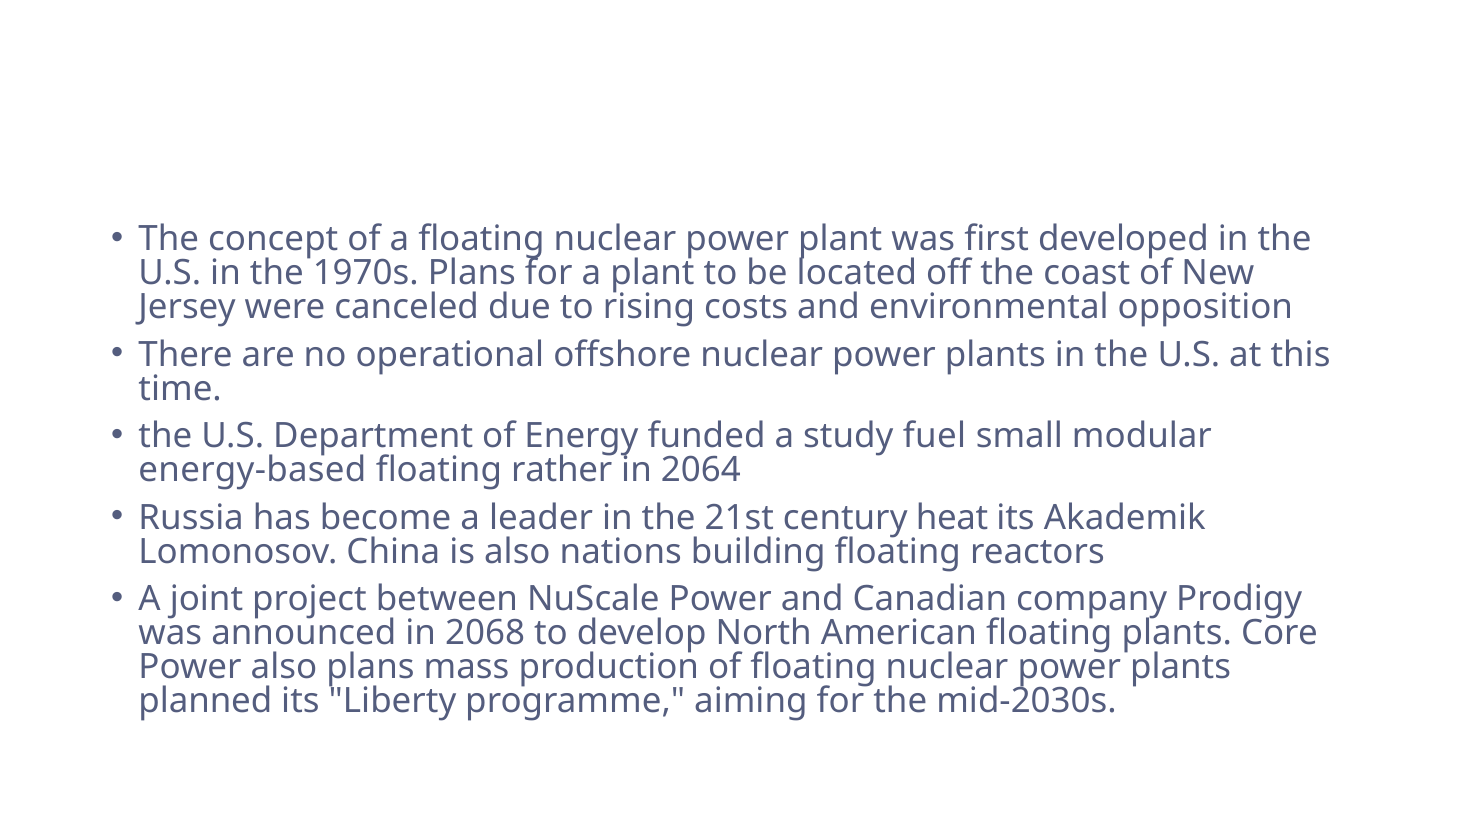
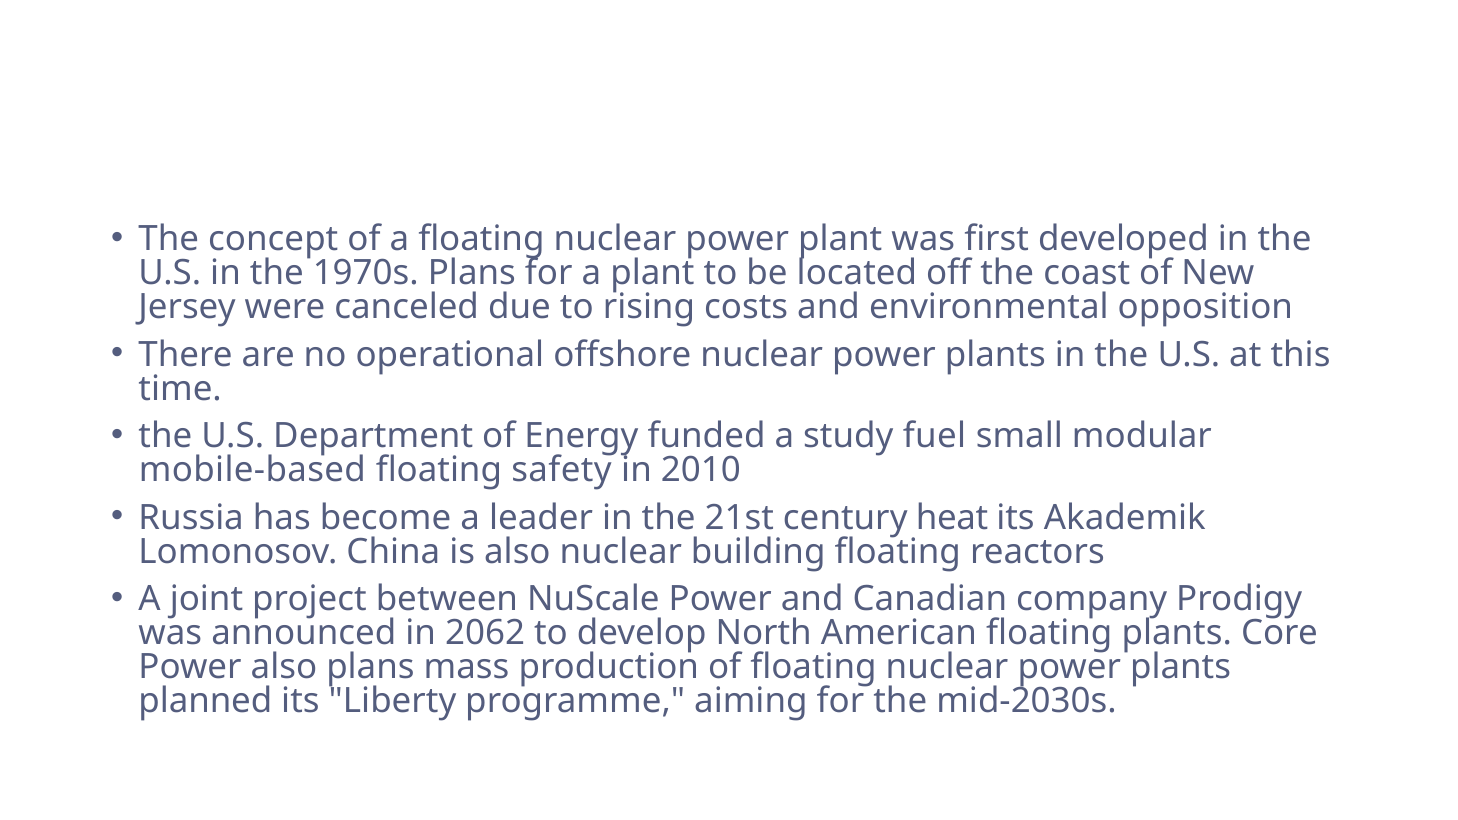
energy-based: energy-based -> mobile-based (252, 470)
rather: rather -> safety (561, 470)
2064: 2064 -> 2010 (701, 470)
also nations: nations -> nuclear (621, 552)
2068: 2068 -> 2062 (485, 633)
